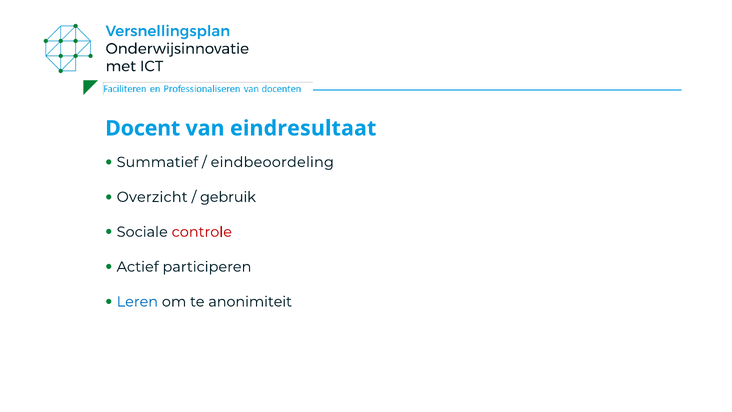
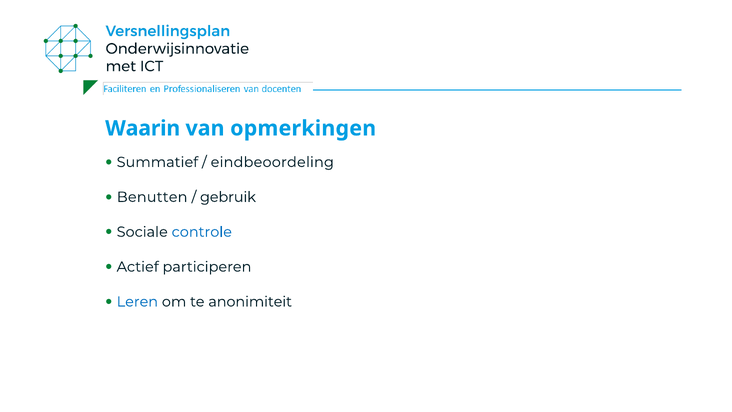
Docent: Docent -> Waarin (143, 128)
eindresultaat: eindresultaat -> opmerkingen (303, 128)
Overzicht: Overzicht -> Benutten (152, 197)
controle colour: red -> blue (202, 232)
